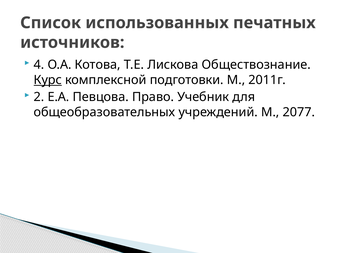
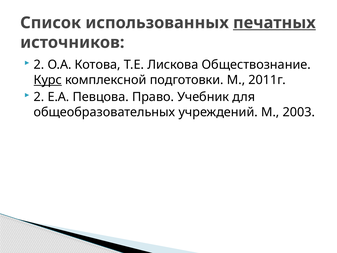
печатных underline: none -> present (274, 23)
4: 4 -> 2 (39, 65)
2077: 2077 -> 2003 (299, 112)
